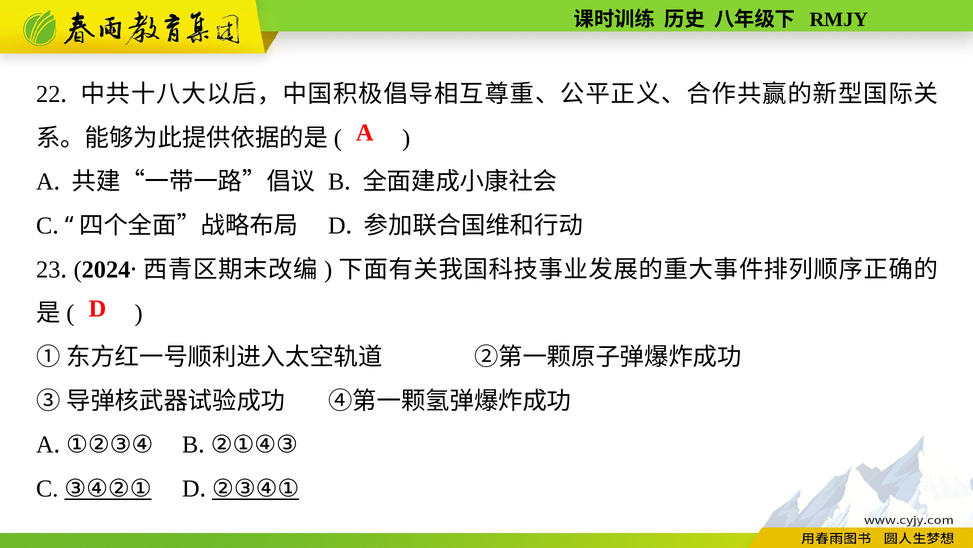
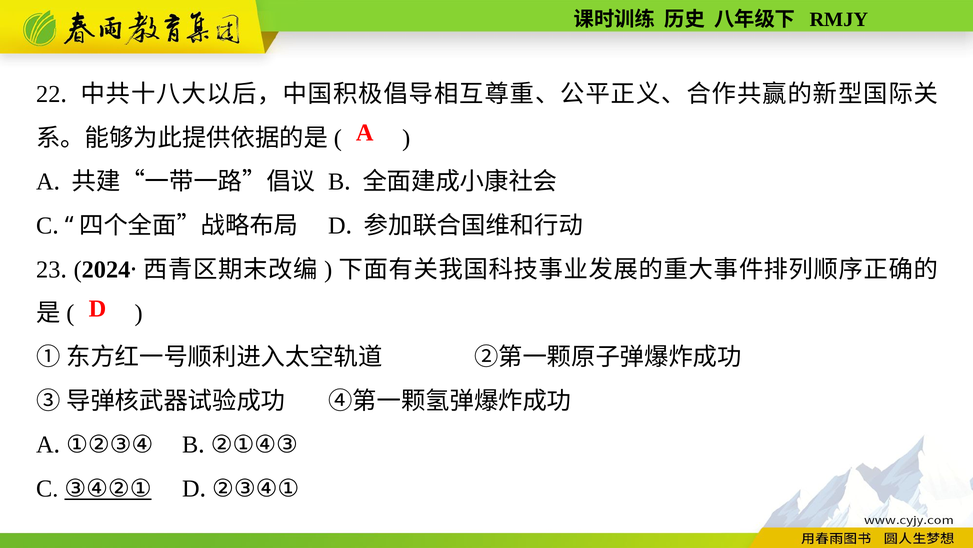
②③④① underline: present -> none (256, 488)
